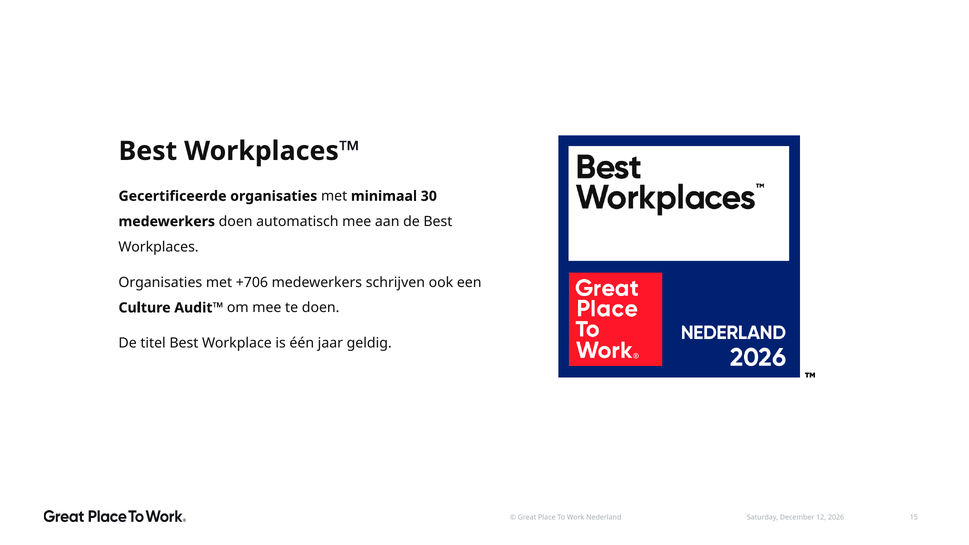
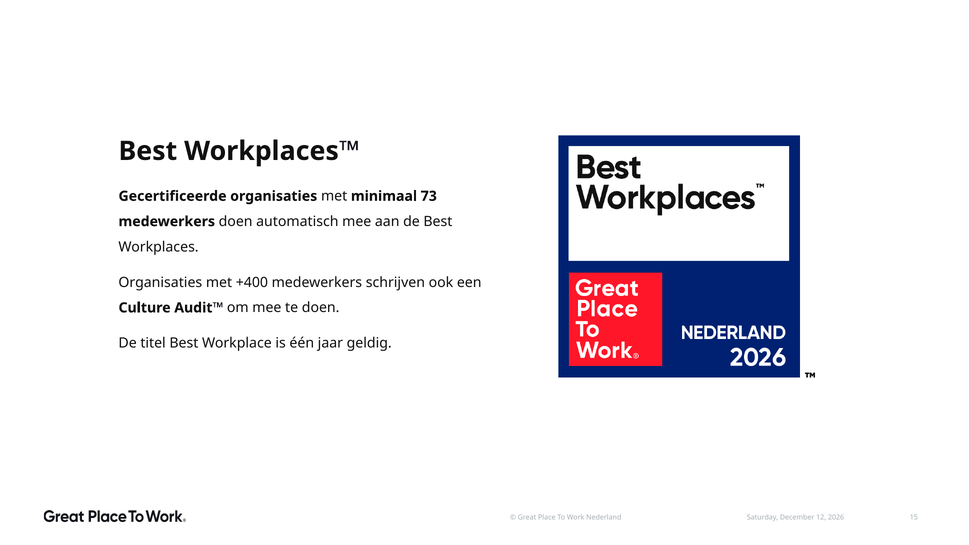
30: 30 -> 73 (429, 196)
+706: +706 -> +400 (252, 282)
